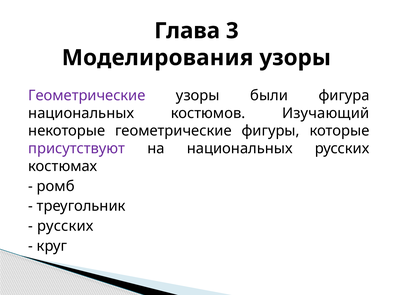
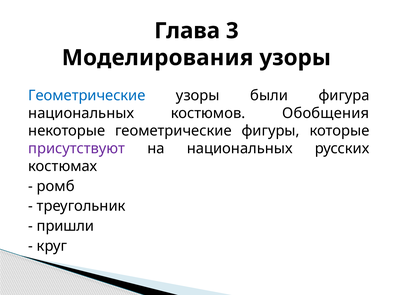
Геометрические colour: purple -> blue (87, 95)
Изучающий: Изучающий -> Обобщения (326, 113)
русских: русских -> пришли (65, 226)
